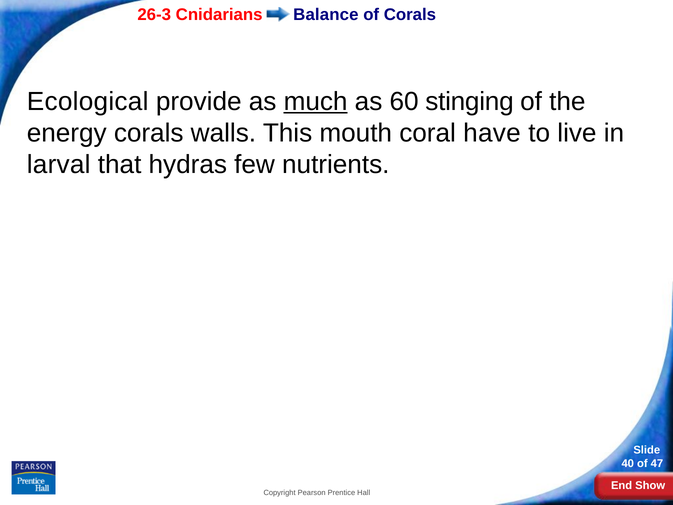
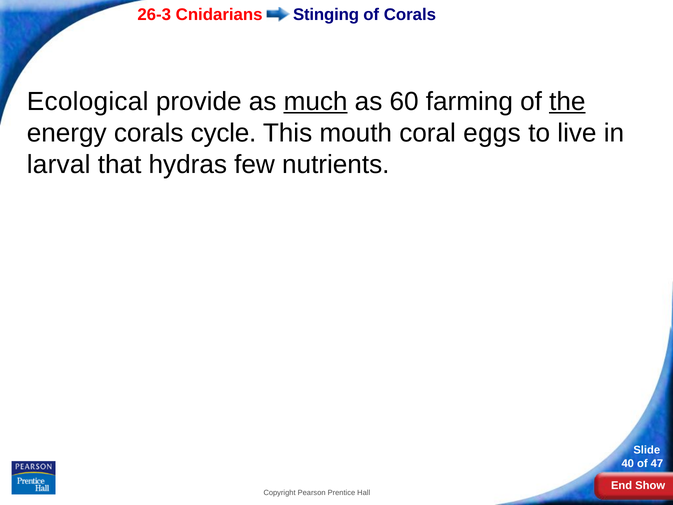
Balance: Balance -> Stinging (326, 15)
stinging: stinging -> farming (469, 102)
the underline: none -> present (567, 102)
walls: walls -> cycle (224, 133)
have: have -> eggs (492, 133)
